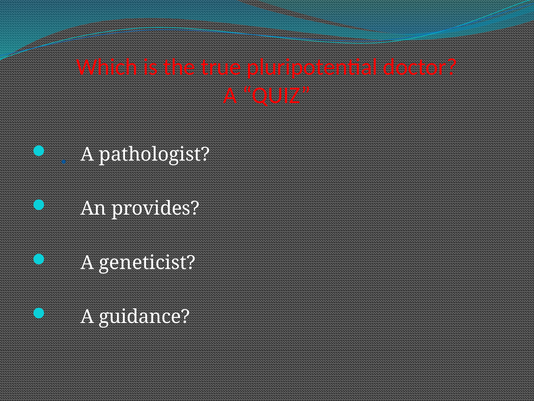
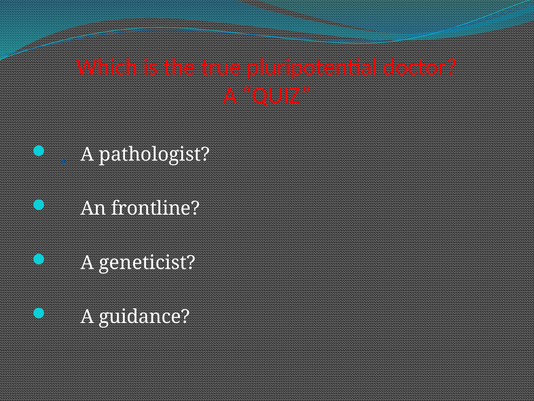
provides: provides -> frontline (155, 208)
